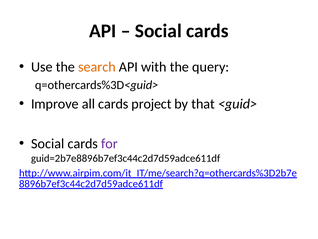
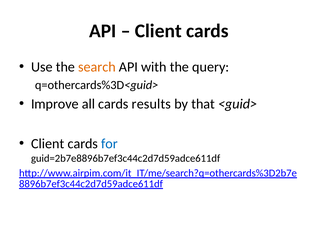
Social: Social -> Client (158, 31)
project: project -> results (151, 104)
Social: Social -> Client (48, 143)
for colour: purple -> blue (109, 143)
